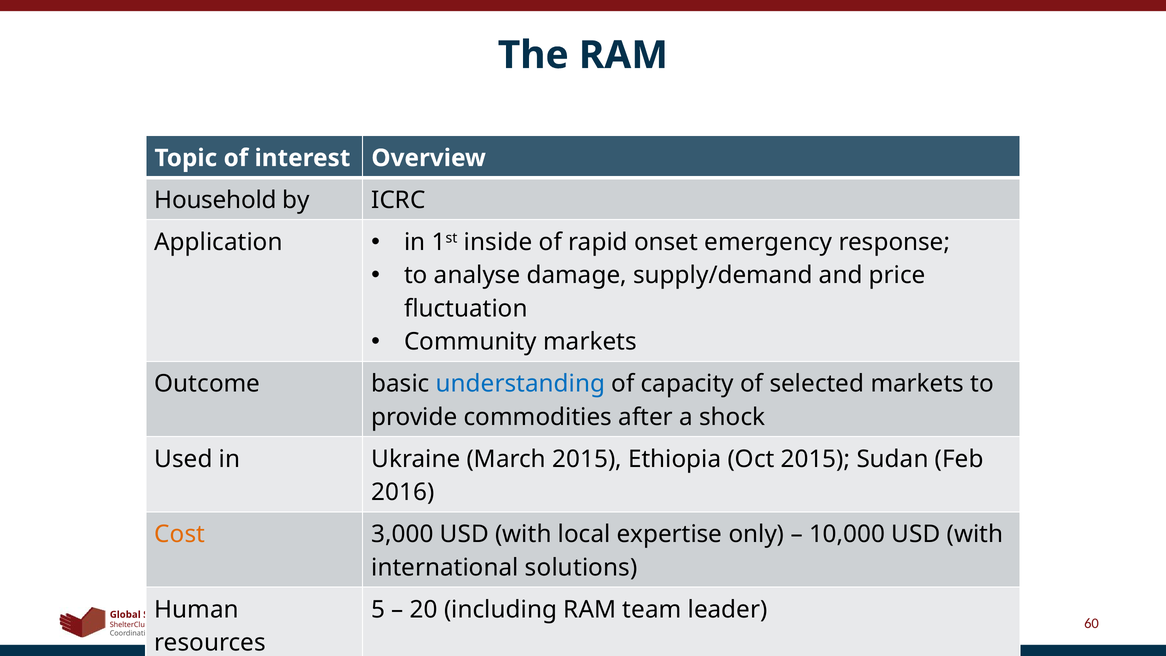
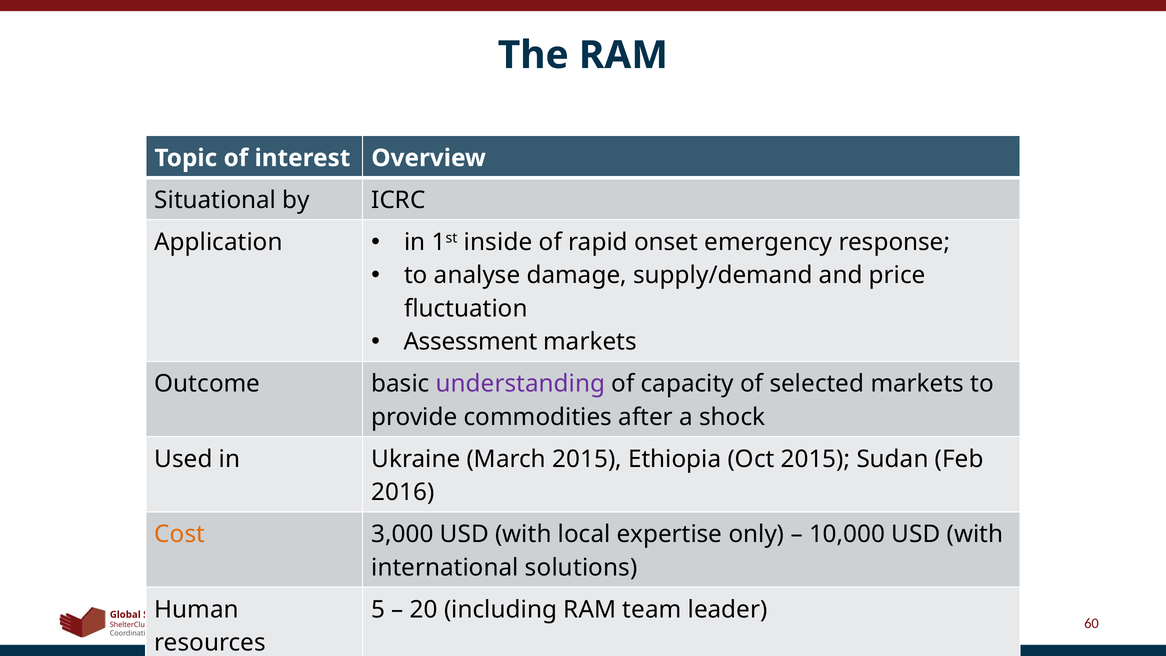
Household: Household -> Situational (215, 200)
Community: Community -> Assessment (471, 342)
understanding colour: blue -> purple (520, 384)
